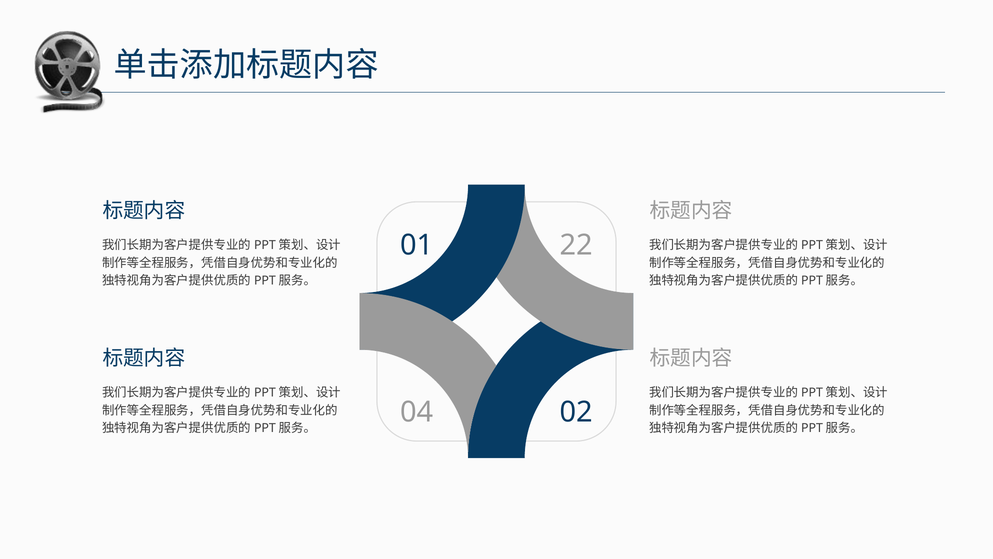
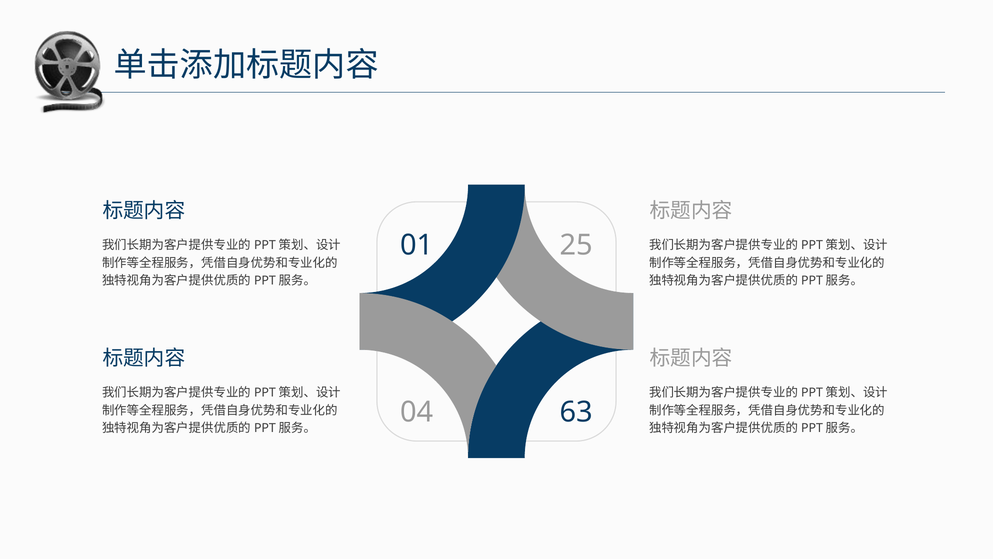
22: 22 -> 25 (576, 245)
02: 02 -> 63 (576, 412)
